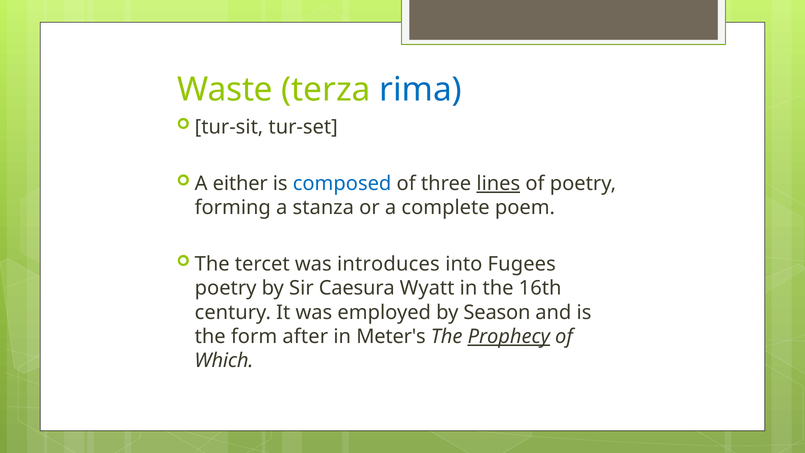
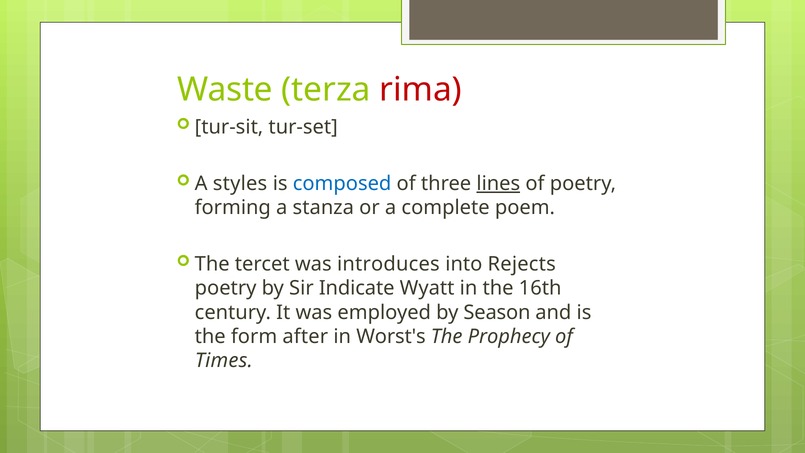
rima colour: blue -> red (421, 90)
either: either -> styles (240, 184)
Fugees: Fugees -> Rejects (522, 264)
Caesura: Caesura -> Indicate (357, 288)
Meter's: Meter's -> Worst's (391, 336)
Prophecy underline: present -> none (509, 336)
Which: Which -> Times (224, 361)
